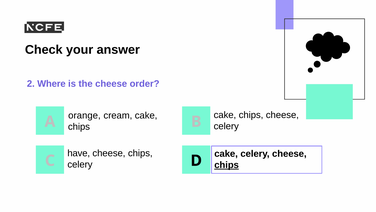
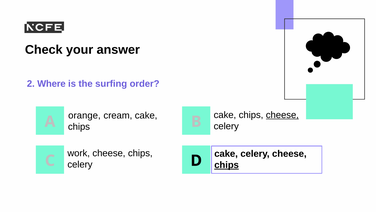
the cheese: cheese -> surfing (111, 83)
cheese underline: none -> present (282, 115)
have: have -> work (79, 153)
